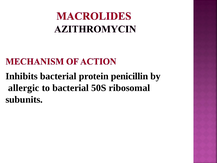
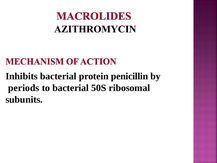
allergic: allergic -> periods (24, 88)
